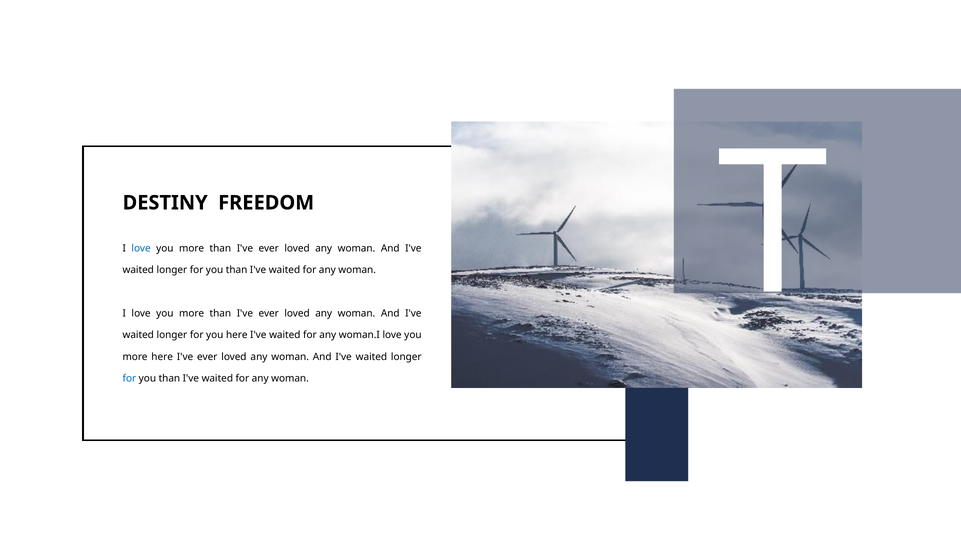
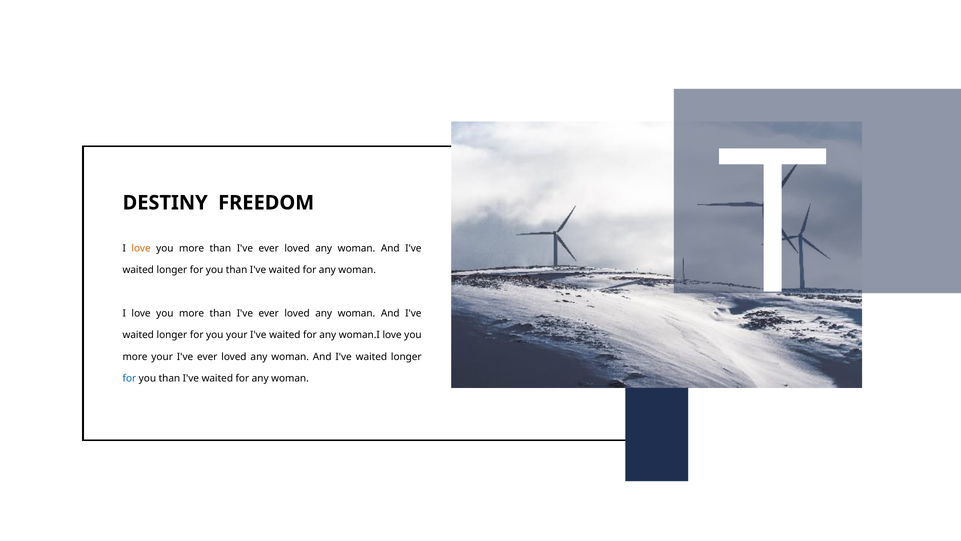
love colour: blue -> orange (141, 248)
you here: here -> your (237, 335)
more here: here -> your (162, 357)
